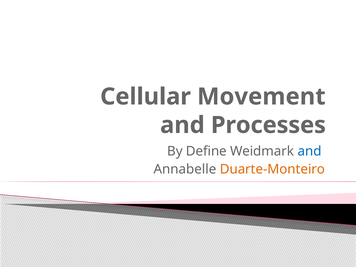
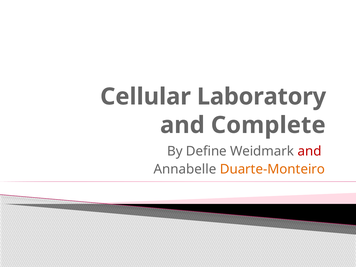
Movement: Movement -> Laboratory (262, 97)
Processes: Processes -> Complete (268, 125)
and colour: blue -> red (310, 151)
